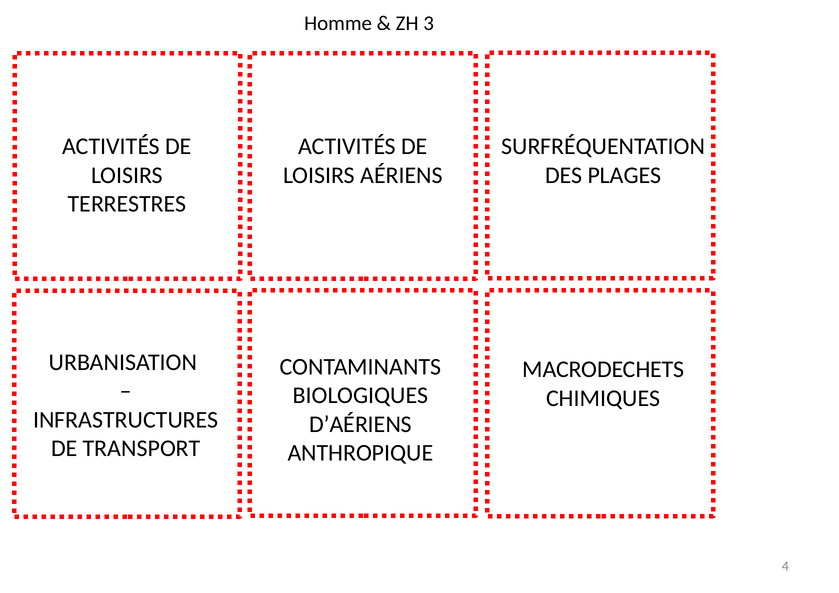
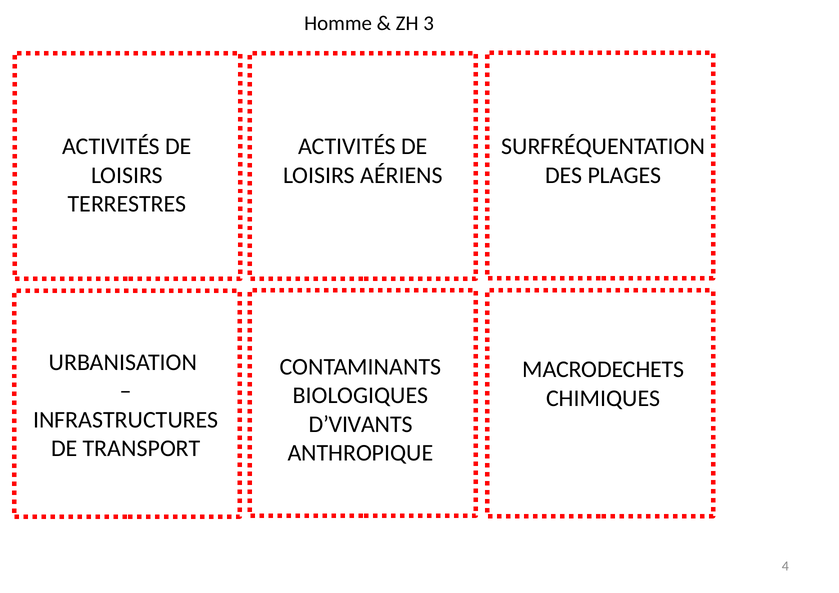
D’AÉRIENS: D’AÉRIENS -> D’VIVANTS (361, 424)
